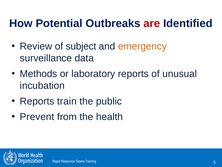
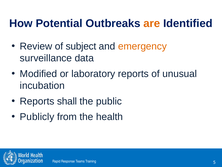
are colour: red -> orange (152, 23)
Methods: Methods -> Modified (38, 74)
train: train -> shall (67, 101)
Prevent: Prevent -> Publicly (37, 117)
